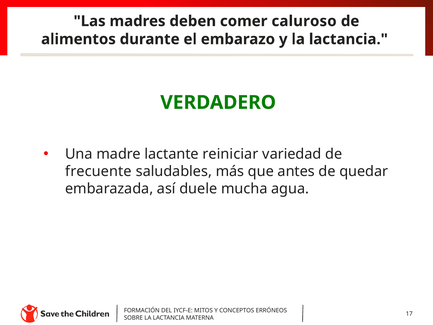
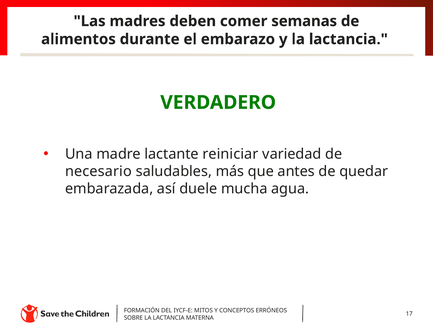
caluroso: caluroso -> semanas (304, 21)
frecuente: frecuente -> necesario (99, 171)
